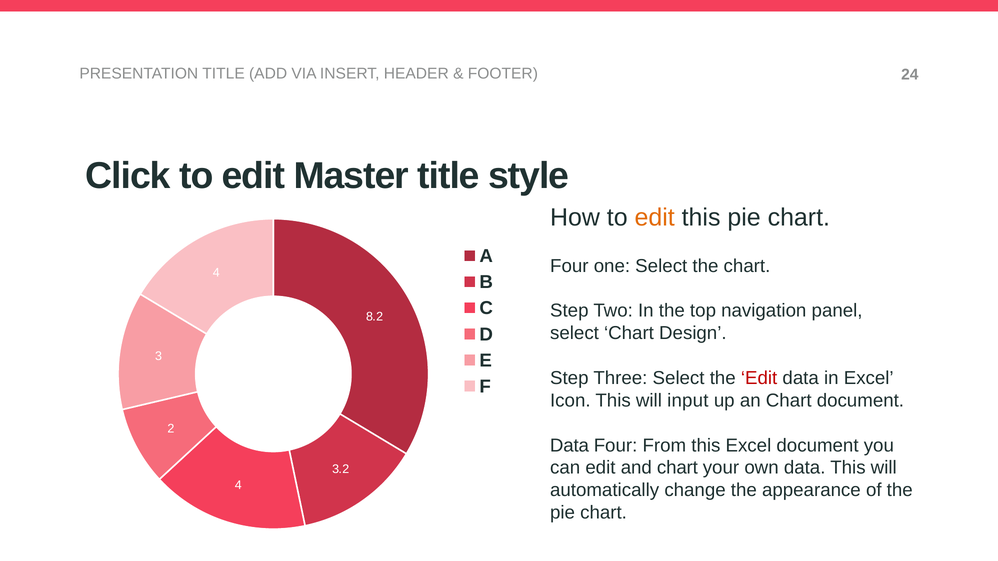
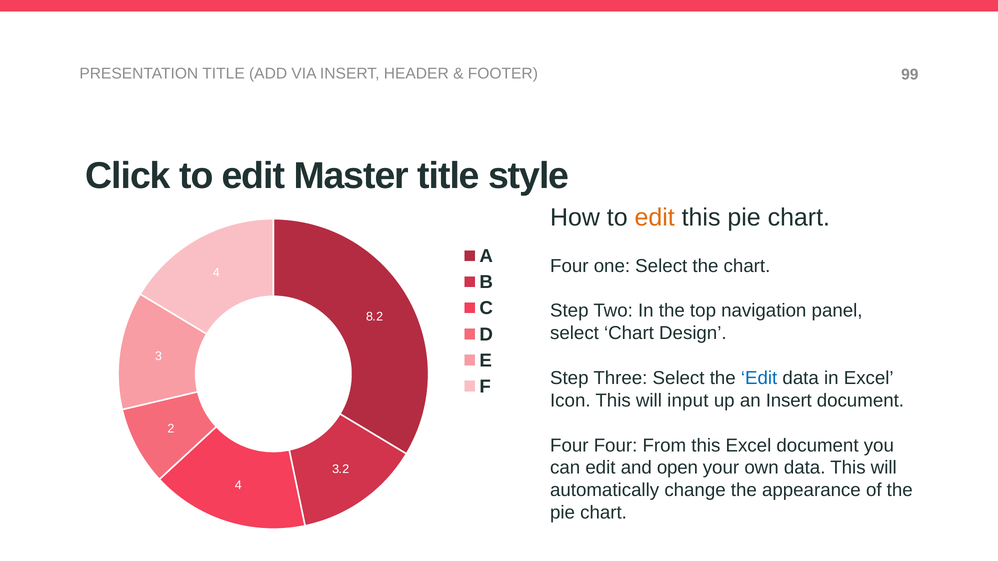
24: 24 -> 99 (910, 75)
Edit colour: red -> blue (759, 378)
an Chart: Chart -> Insert (789, 401)
Data: Data -> Four (569, 446)
and chart: chart -> open (677, 468)
